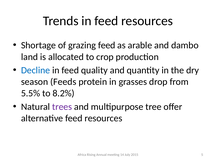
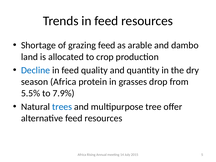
season Feeds: Feeds -> Africa (63, 82)
8.2%: 8.2% -> 7.9% (64, 93)
trees colour: purple -> blue (62, 107)
